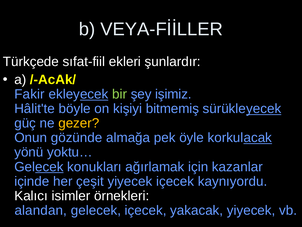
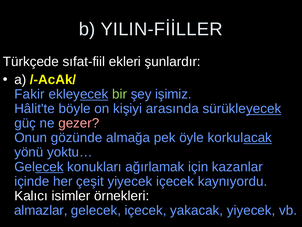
VEYA-FİİLLER: VEYA-FİİLLER -> YILIN-FİİLLER (162, 29)
bitmemiş: bitmemiş -> arasında (172, 108)
gezer colour: yellow -> pink (79, 123)
alandan: alandan -> almazlar (41, 210)
